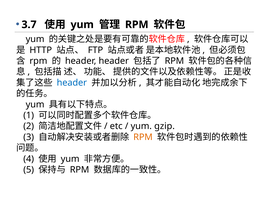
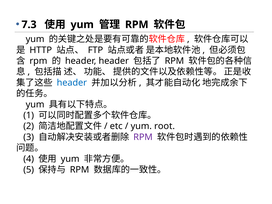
3.7: 3.7 -> 7.3 (29, 25)
gzip: gzip -> root (165, 126)
RPM colour: orange -> purple (143, 137)
